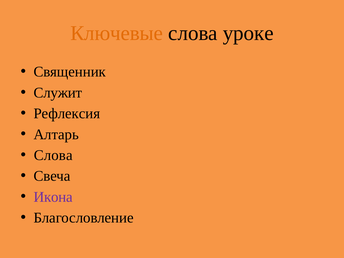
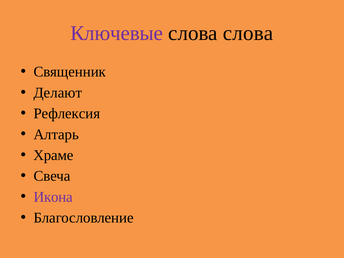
Ключевые colour: orange -> purple (117, 33)
слова уроке: уроке -> слова (248, 33)
Служит: Служит -> Делают (58, 93)
Слова: Слова -> Храме (53, 155)
